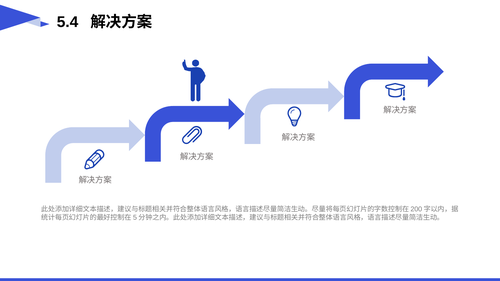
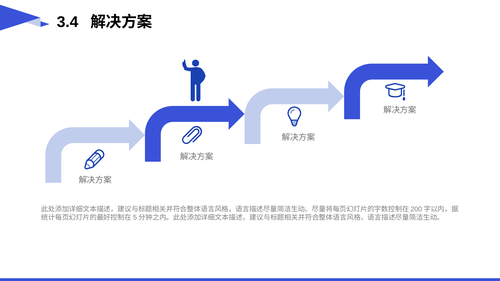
5.4: 5.4 -> 3.4 (68, 22)
